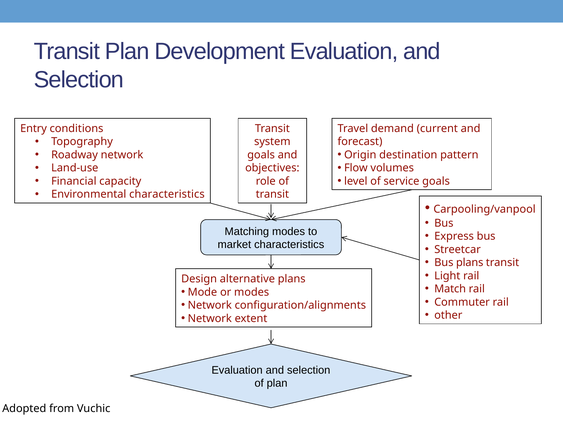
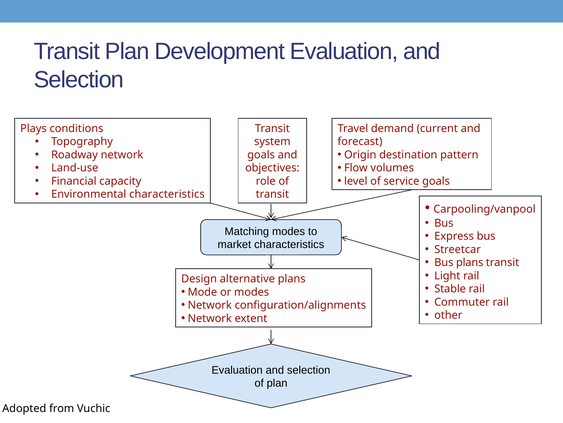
Entry: Entry -> Plays (33, 128)
Match: Match -> Stable (450, 288)
